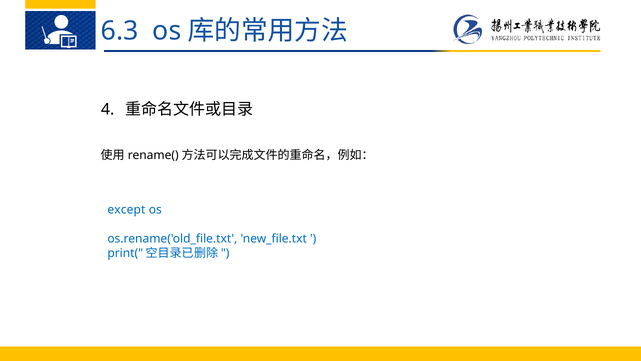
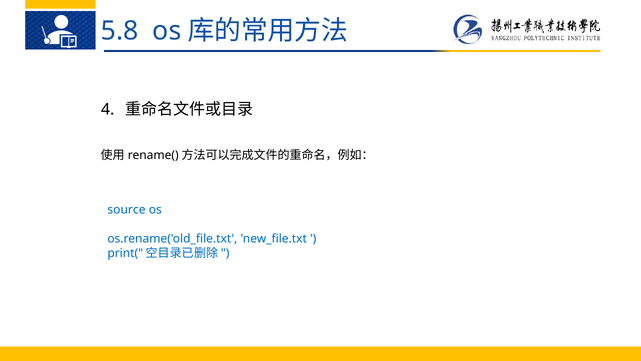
6.3: 6.3 -> 5.8 (120, 31)
except: except -> source (126, 210)
